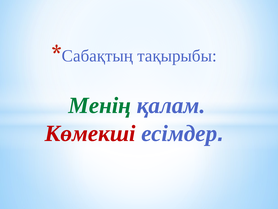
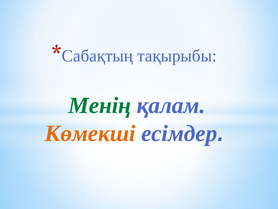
Көмекші colour: red -> orange (90, 133)
